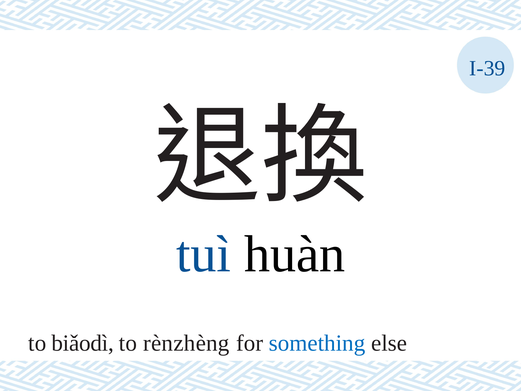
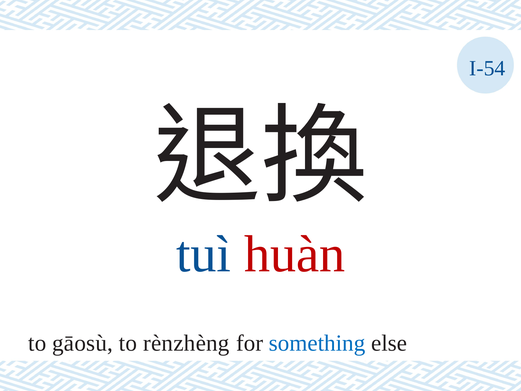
I-39: I-39 -> I-54 (487, 68)
huàn colour: black -> red (295, 254)
biǎodì: biǎodì -> gāosù (83, 343)
